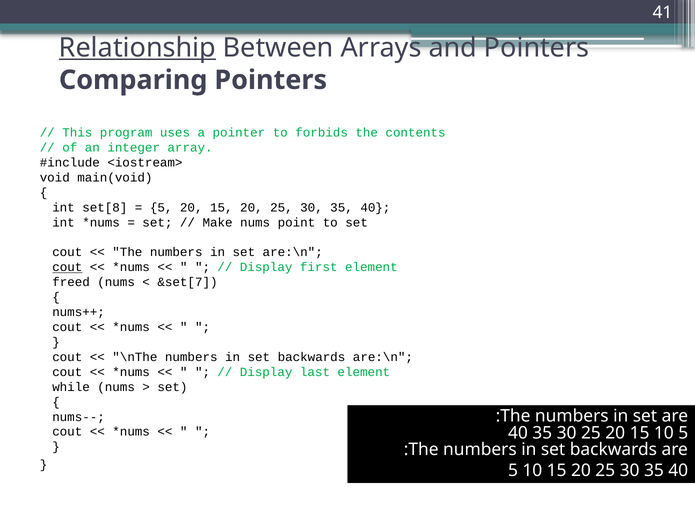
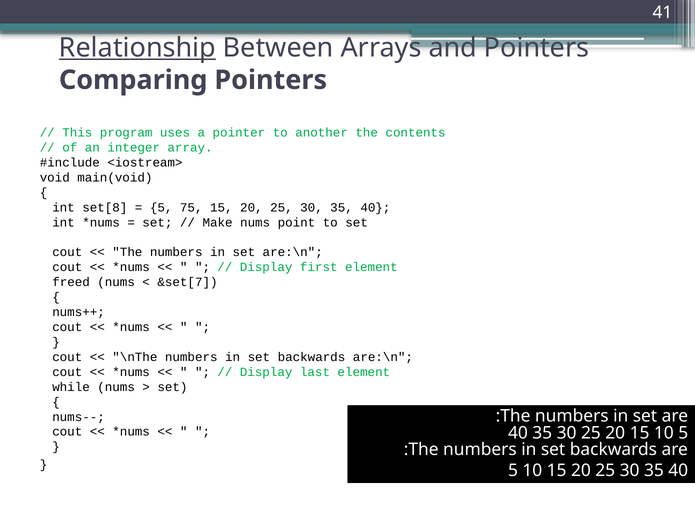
forbids: forbids -> another (322, 133)
5 20: 20 -> 75 (191, 208)
cout underline: present -> none (67, 267)
